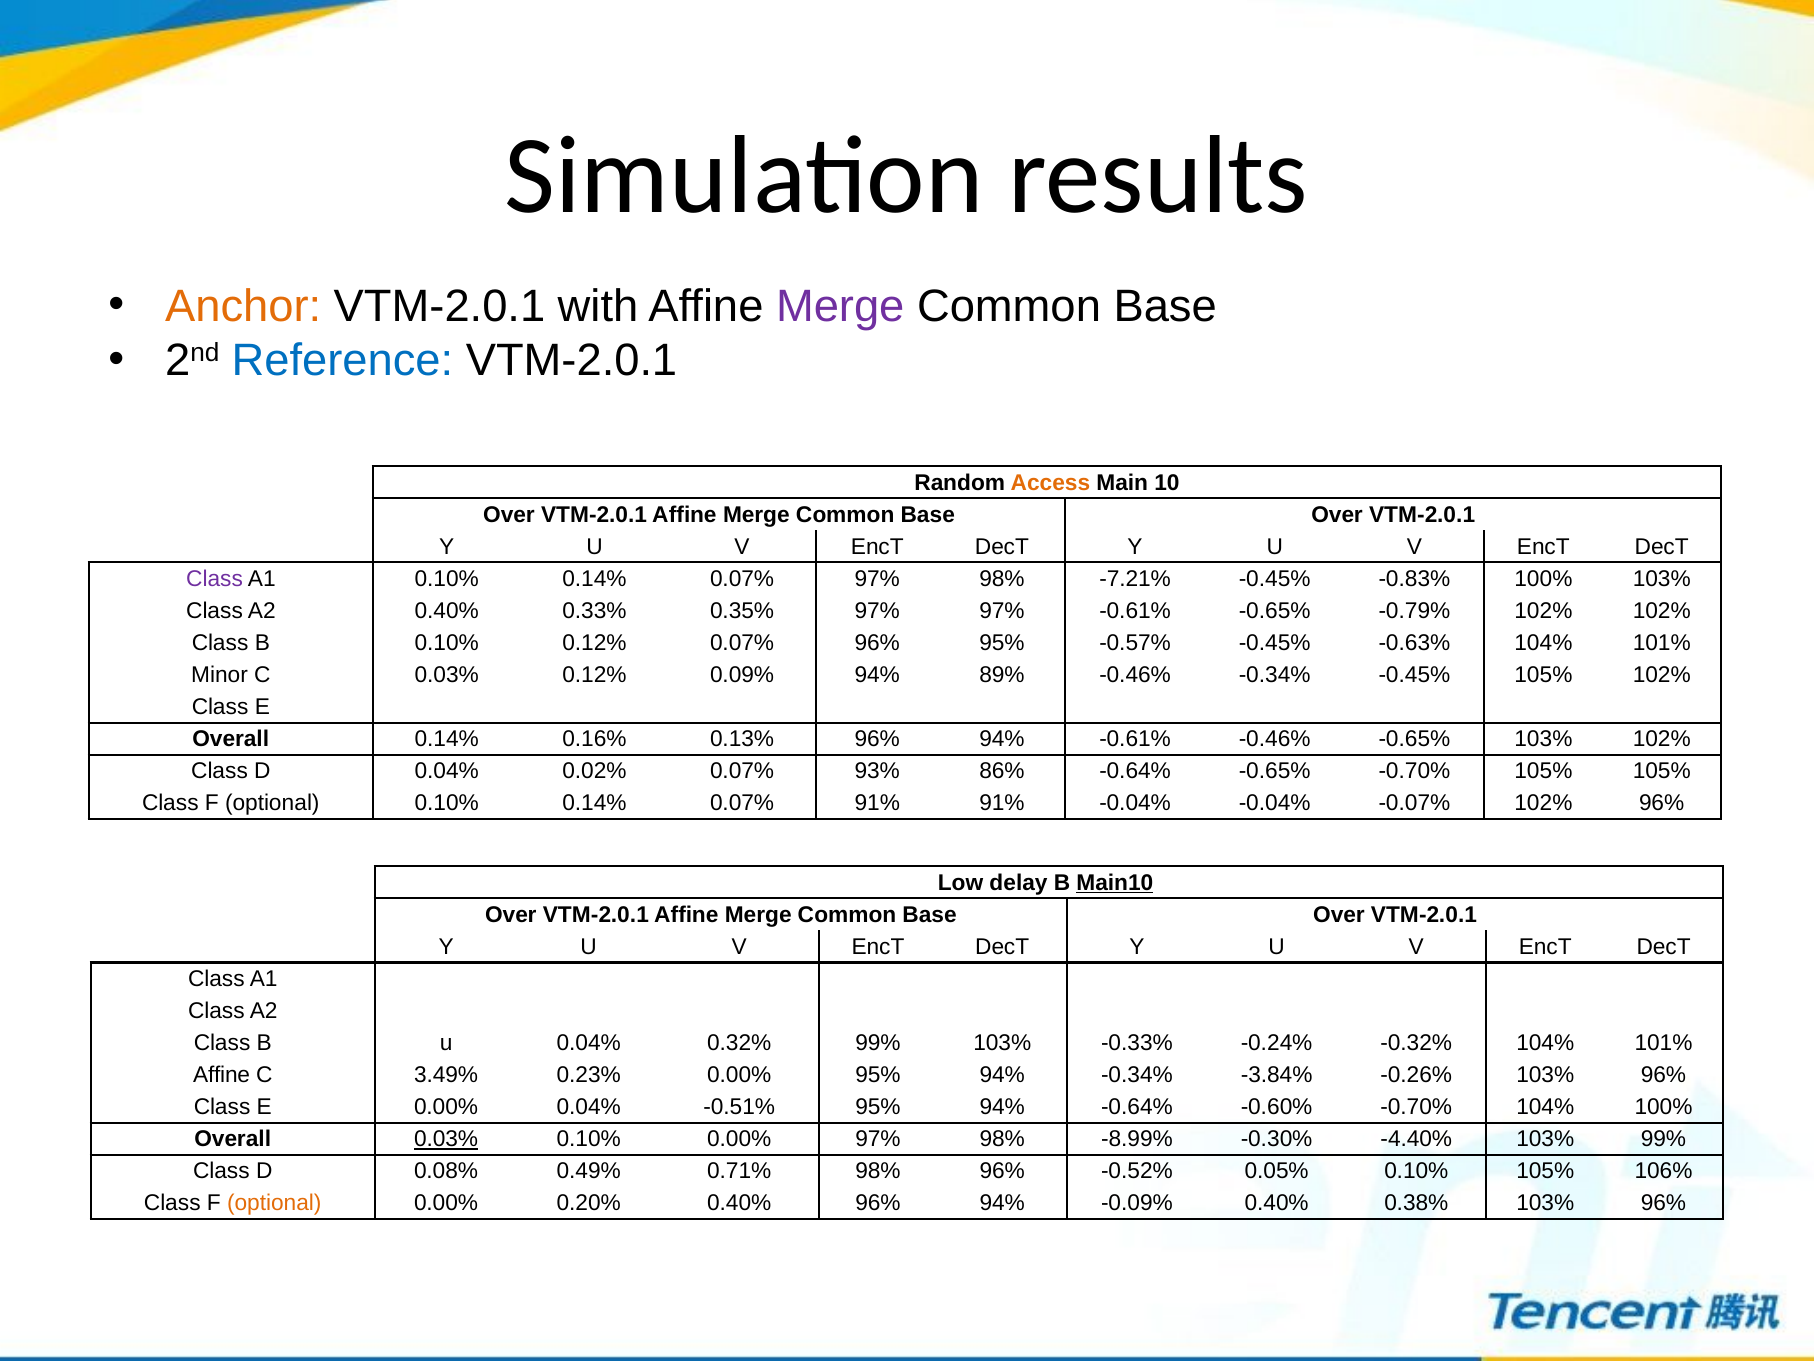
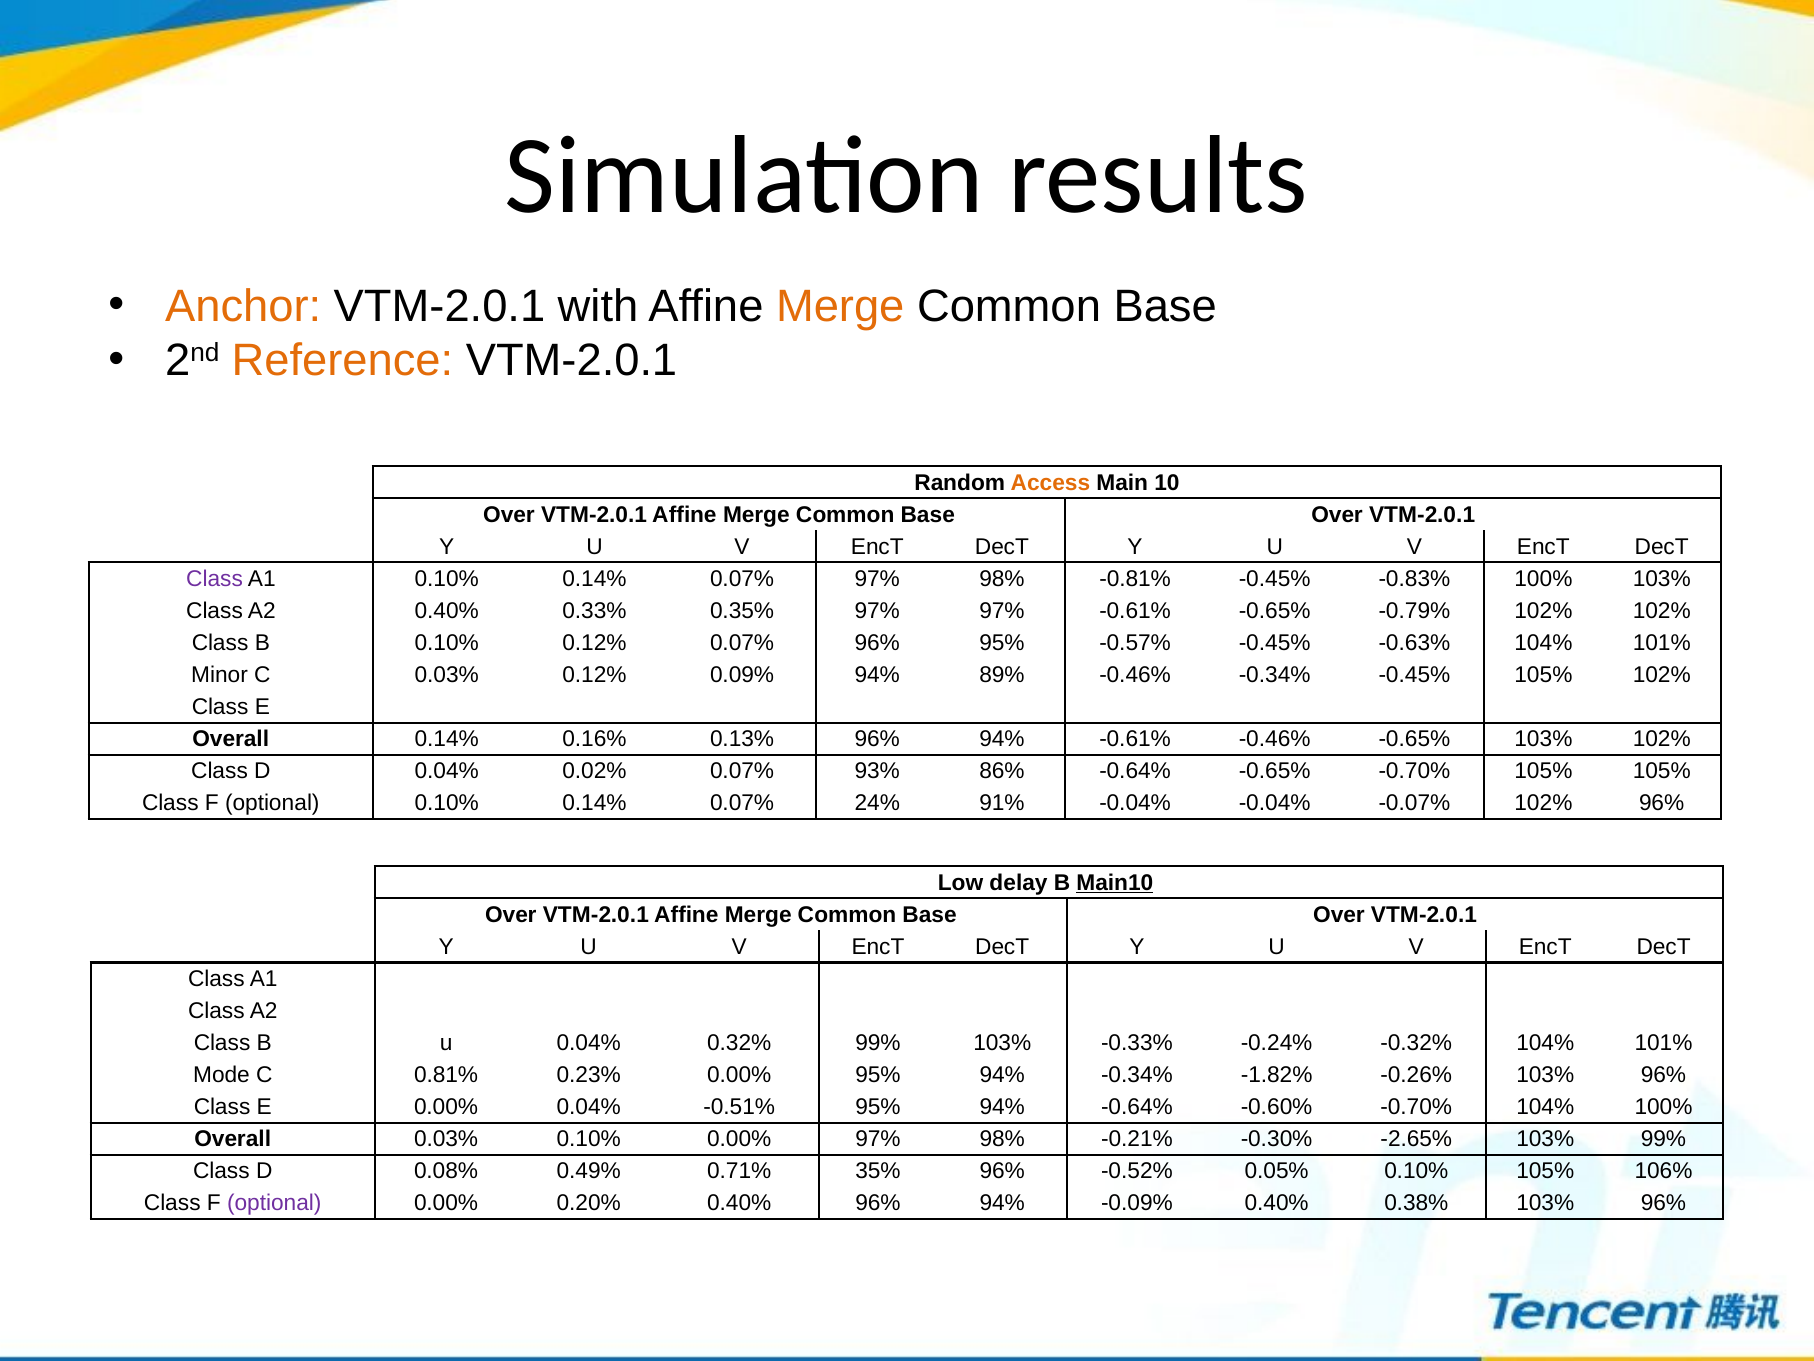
Merge colour: purple -> orange (840, 306)
Reference colour: blue -> orange (342, 360)
-7.21%: -7.21% -> -0.81% (1135, 579)
0.07% 91%: 91% -> 24% (877, 803)
Affine: Affine -> Mode (221, 1075)
3.49%: 3.49% -> 0.81% (446, 1075)
-3.84%: -3.84% -> -1.82% (1277, 1075)
0.03% underline: present -> none (446, 1139)
-8.99%: -8.99% -> -0.21% (1137, 1139)
-4.40%: -4.40% -> -2.65% (1416, 1139)
0.71% 98%: 98% -> 35% (878, 1171)
optional colour: orange -> purple (274, 1203)
